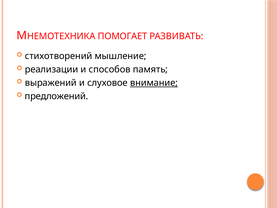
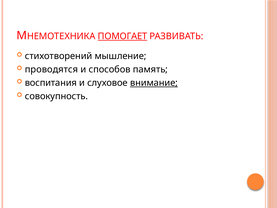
ПОМОГАЕТ underline: none -> present (123, 36)
реализации: реализации -> проводятся (51, 69)
выражений: выражений -> воспитания (51, 83)
предложений: предложений -> совокупность (56, 96)
